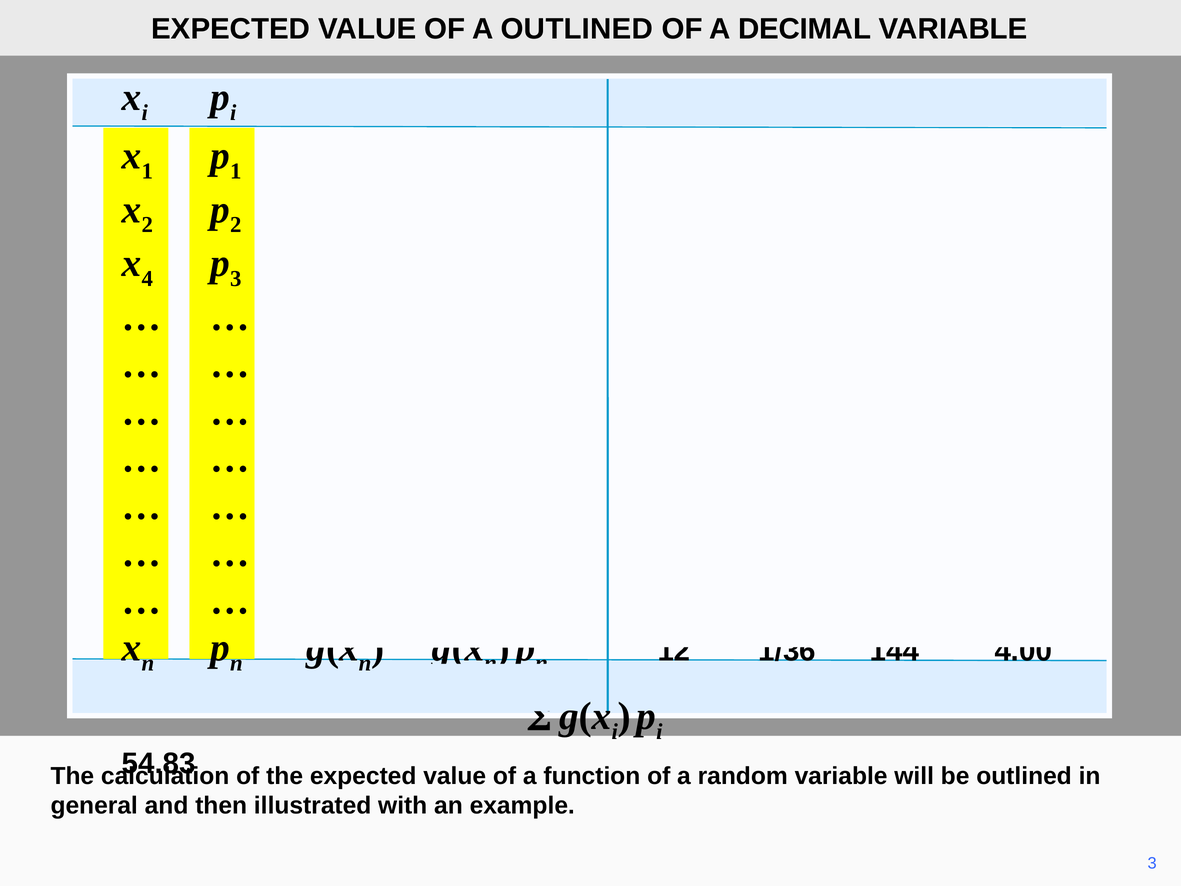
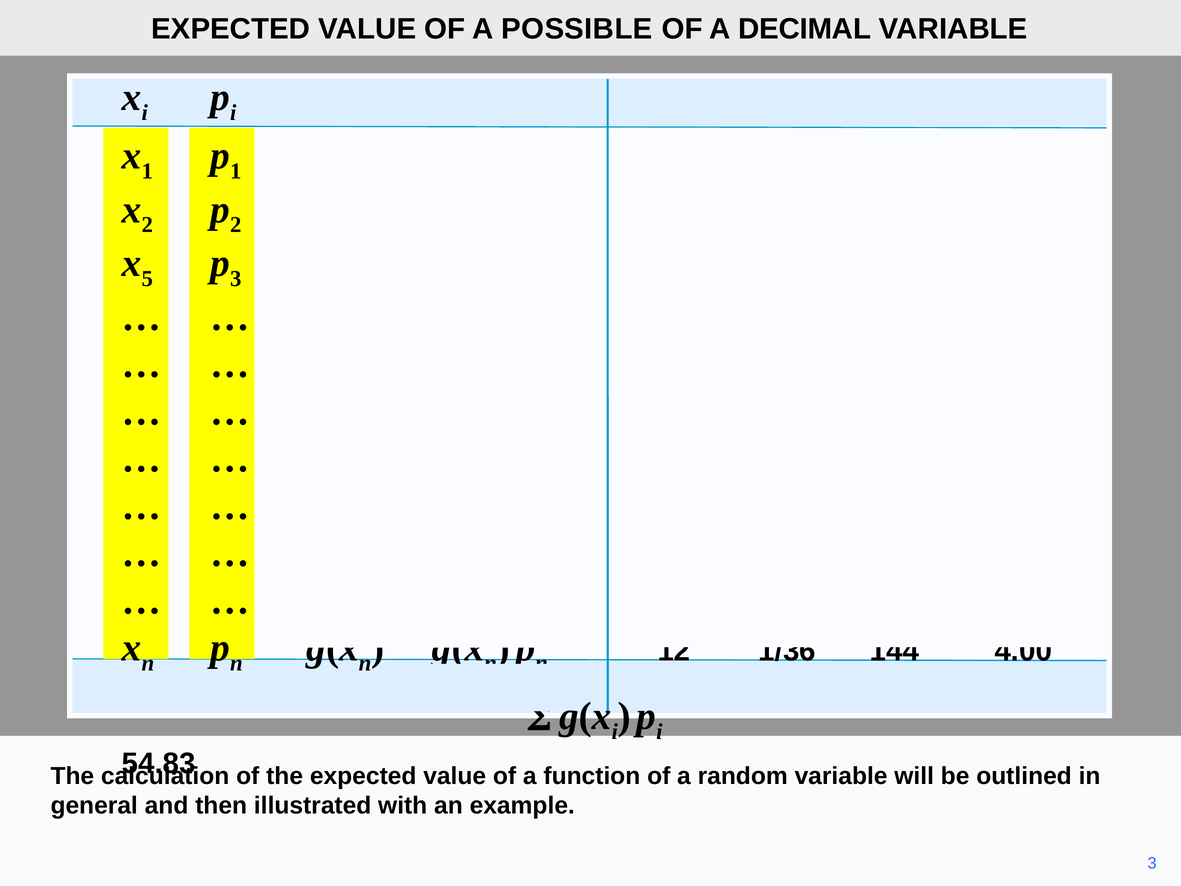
A OUTLINED: OUTLINED -> POSSIBLE (577, 29)
4: 4 -> 5 (147, 279)
